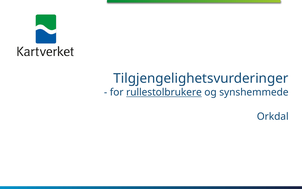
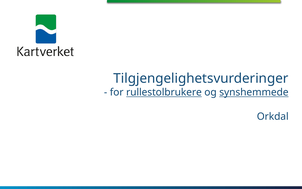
synshemmede underline: none -> present (254, 92)
